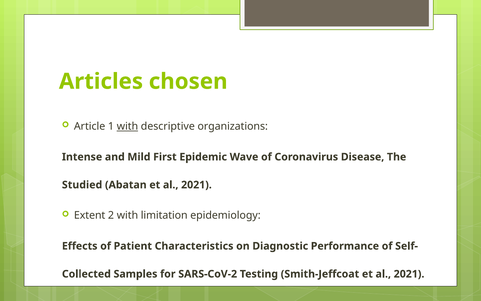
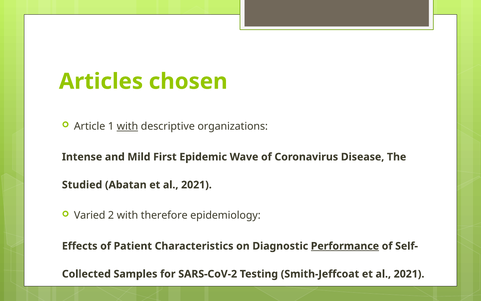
Extent: Extent -> Varied (90, 215)
limitation: limitation -> therefore (164, 215)
Performance underline: none -> present (345, 246)
